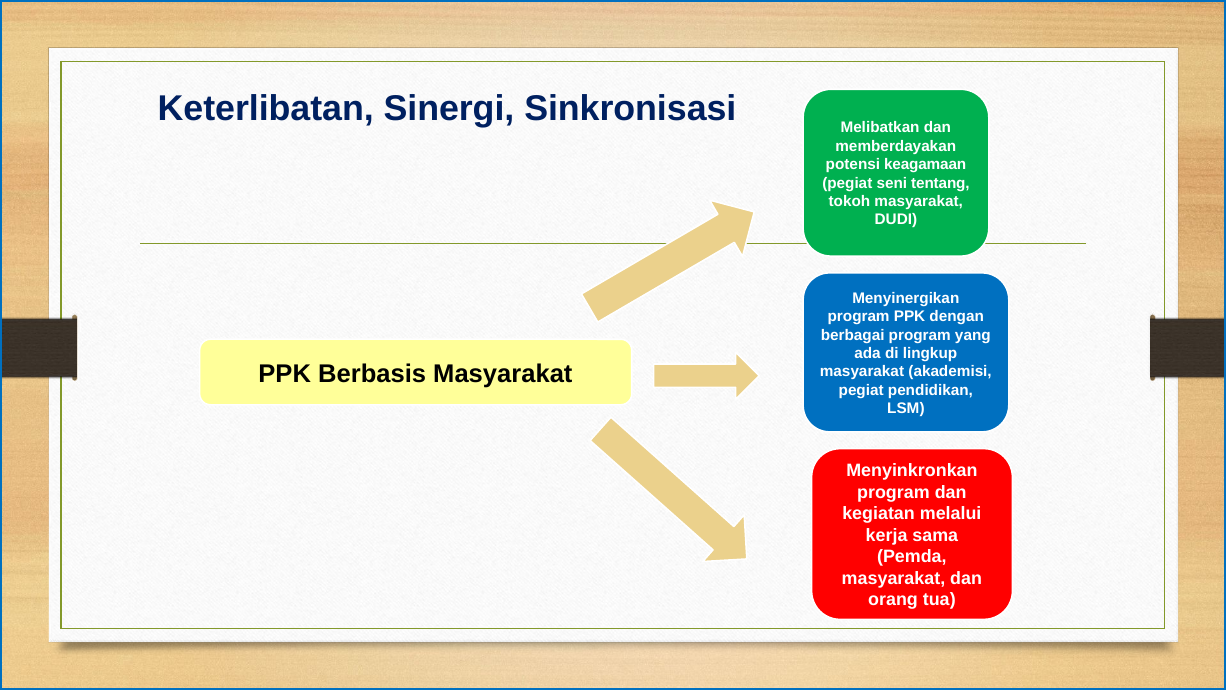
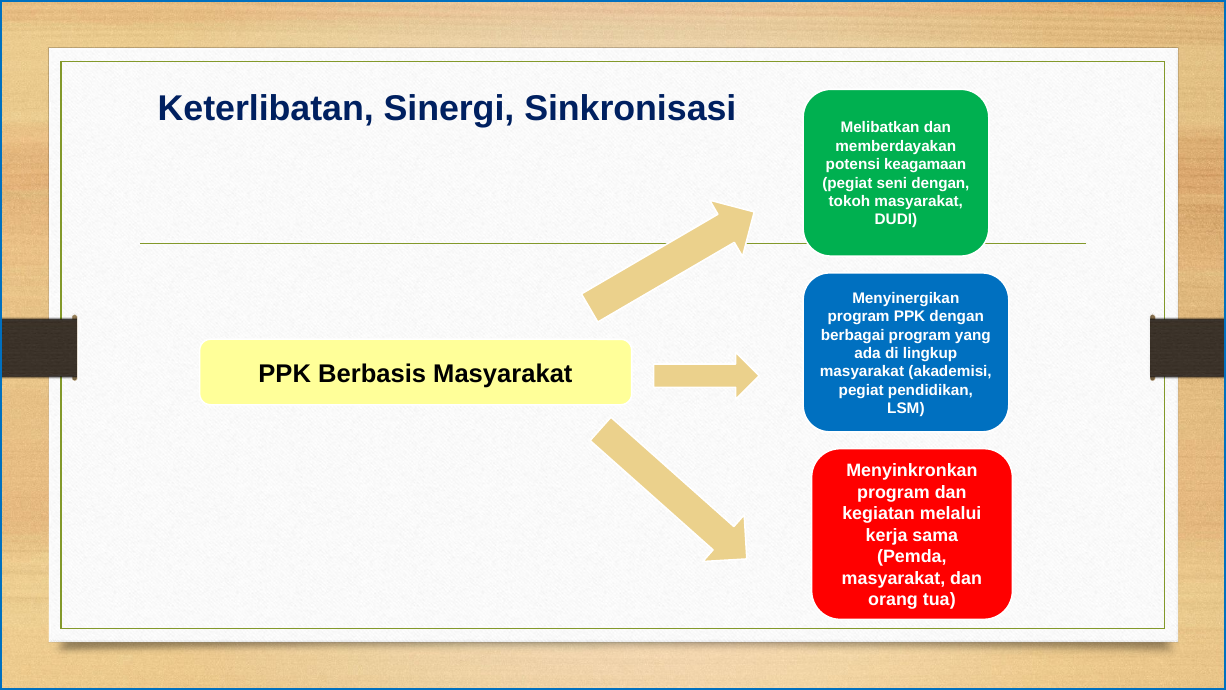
seni tentang: tentang -> dengan (940, 183)
